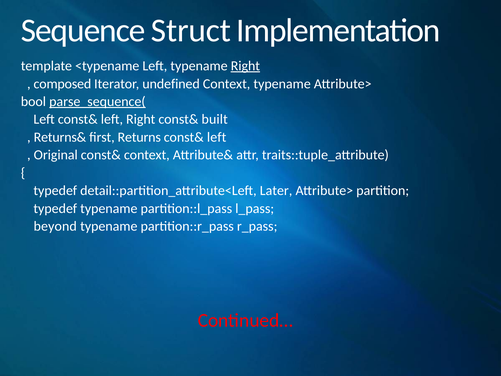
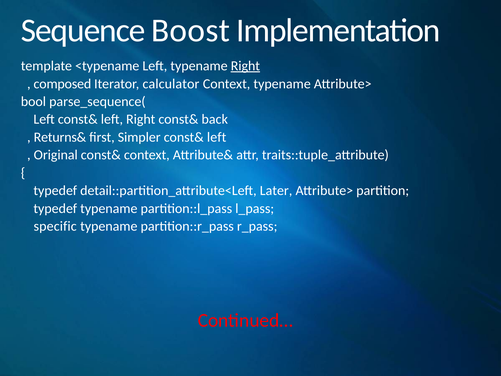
Struct: Struct -> Boost (191, 30)
undefined: undefined -> calculator (171, 84)
parse_sequence( underline: present -> none (97, 102)
built: built -> back (215, 119)
Returns: Returns -> Simpler (139, 137)
beyond: beyond -> specific (55, 226)
